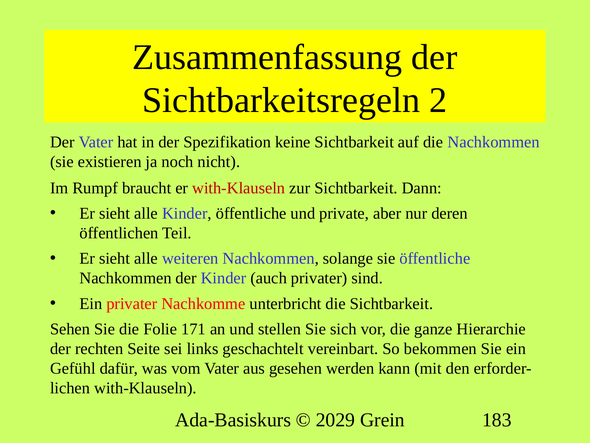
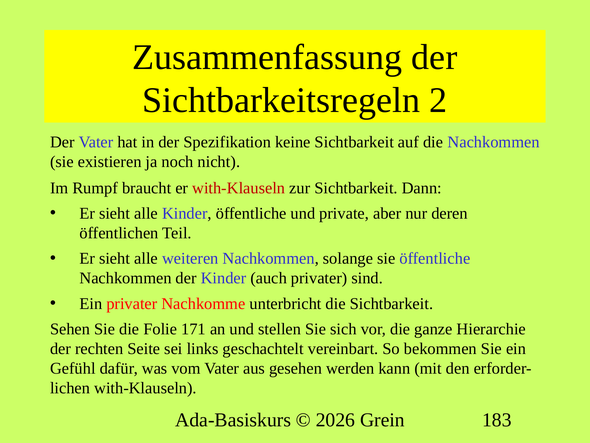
2029: 2029 -> 2026 (335, 419)
